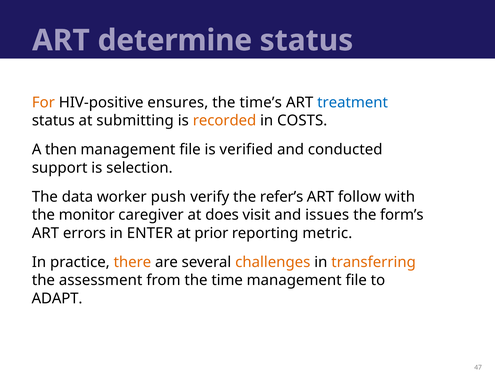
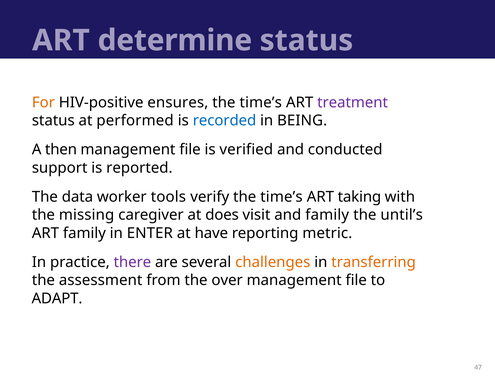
treatment colour: blue -> purple (353, 102)
submitting: submitting -> performed (135, 120)
recorded colour: orange -> blue (225, 120)
COSTS: COSTS -> BEING (302, 120)
selection: selection -> reported (139, 168)
push: push -> tools (168, 197)
verify the refer’s: refer’s -> time’s (281, 197)
follow: follow -> taking (359, 197)
monitor: monitor -> missing (87, 215)
and issues: issues -> family (327, 215)
form’s: form’s -> until’s (402, 215)
ART errors: errors -> family (84, 233)
prior: prior -> have (211, 233)
there colour: orange -> purple (132, 262)
time: time -> over (227, 280)
